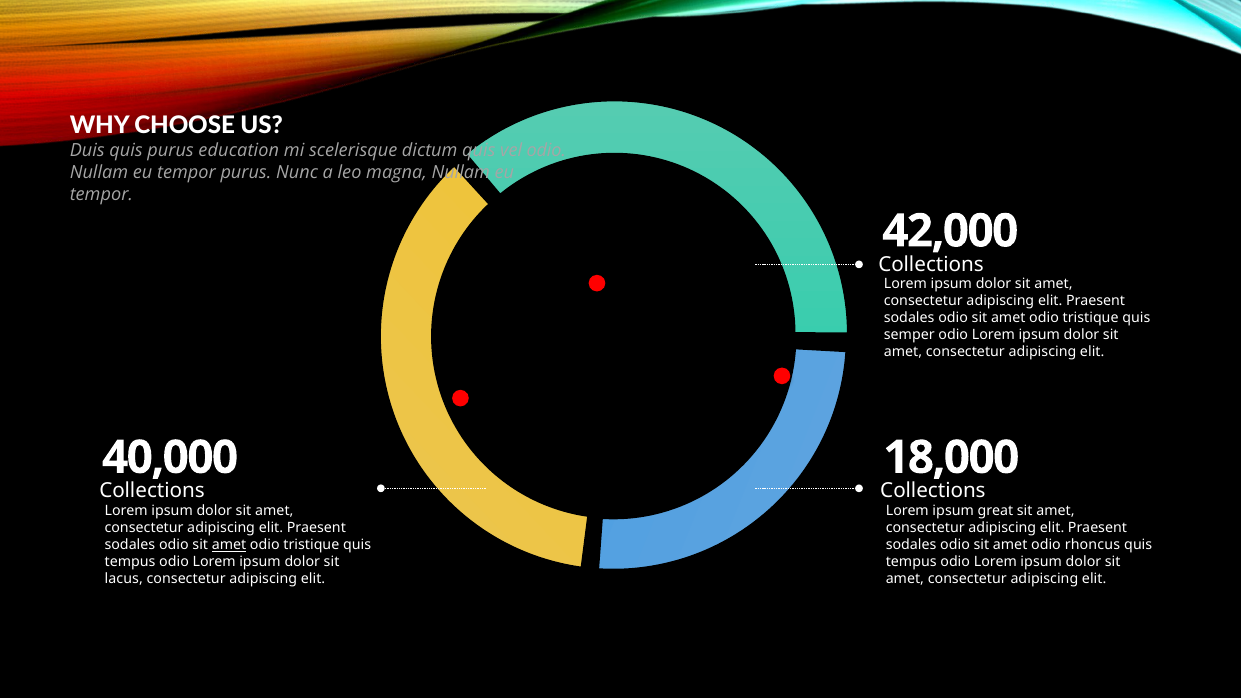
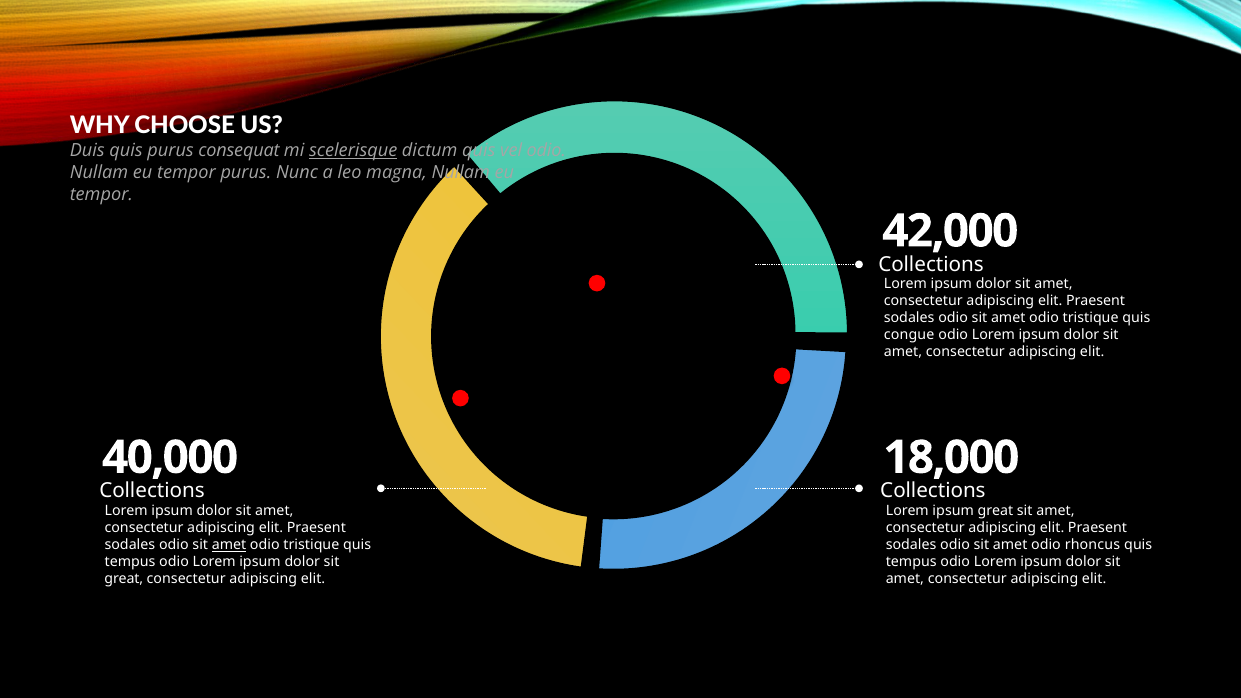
education: education -> consequat (239, 151)
scelerisque underline: none -> present (353, 151)
semper: semper -> congue (909, 335)
lacus: lacus -> great (124, 579)
